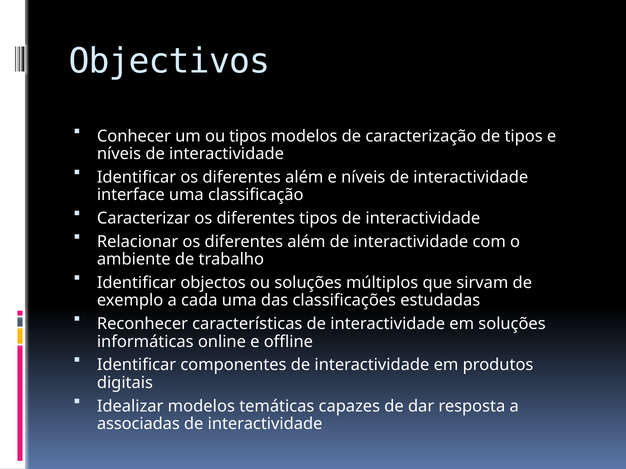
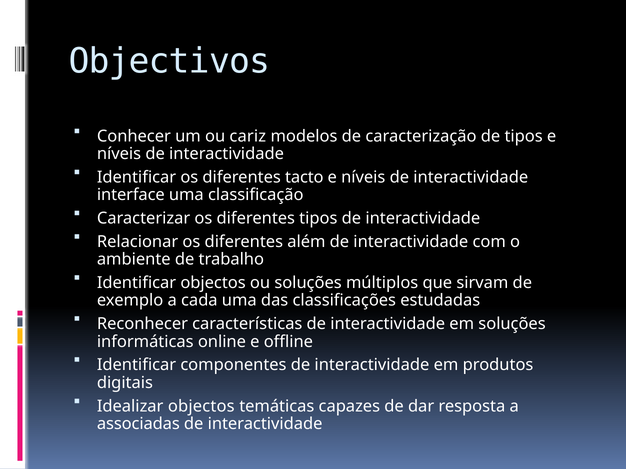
ou tipos: tipos -> cariz (248, 136)
Identificar os diferentes além: além -> tacto (304, 177)
Idealizar modelos: modelos -> objectos (201, 407)
